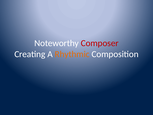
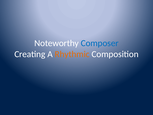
Composer colour: red -> blue (100, 43)
